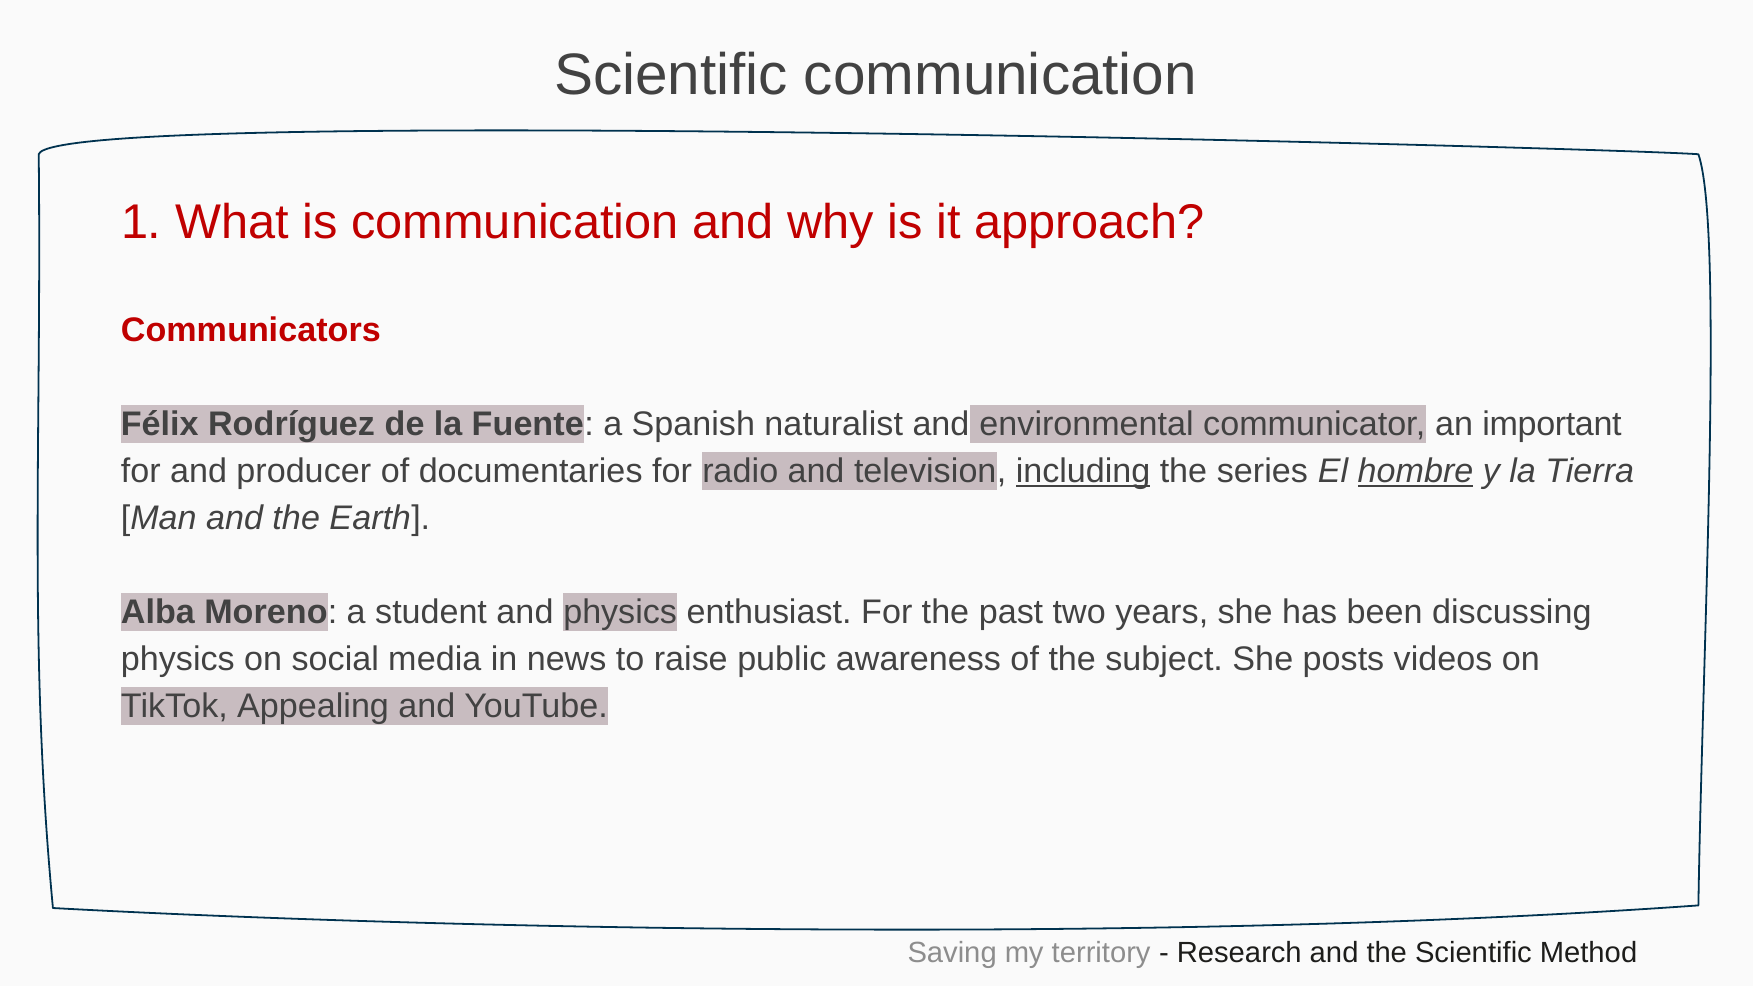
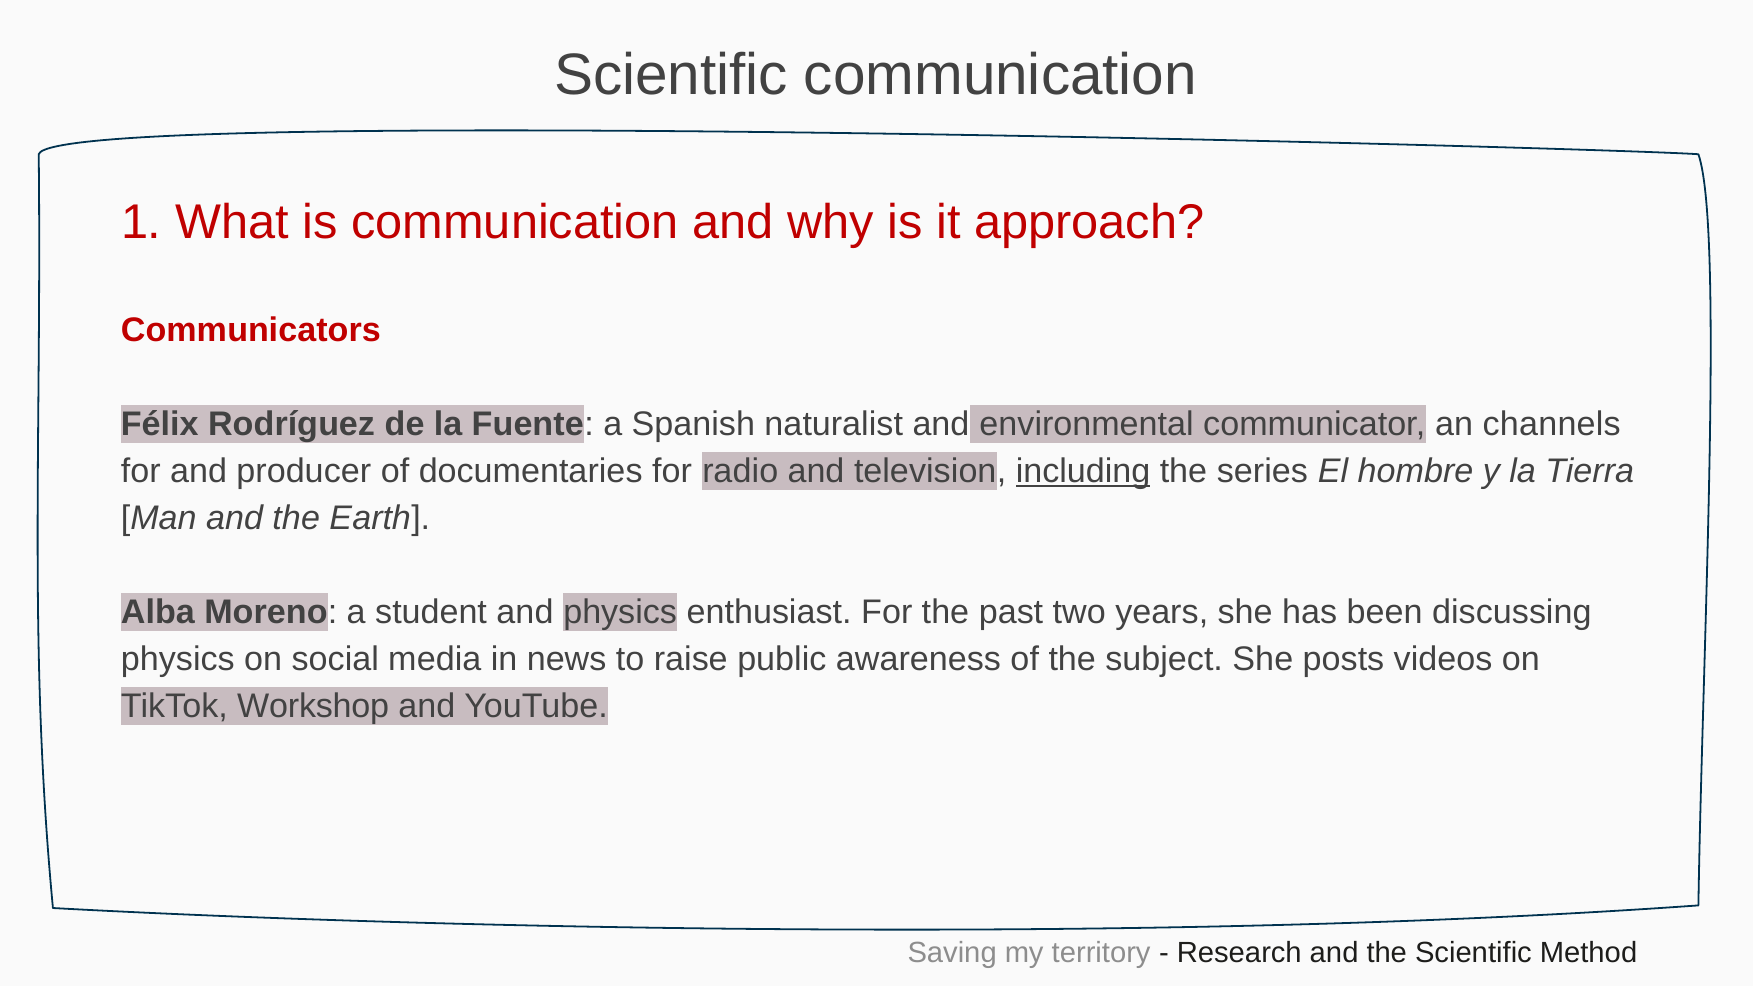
important: important -> channels (1552, 424)
hombre underline: present -> none (1415, 471)
Appealing: Appealing -> Workshop (313, 706)
